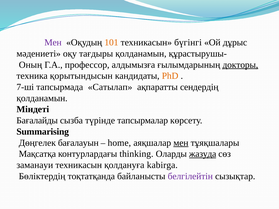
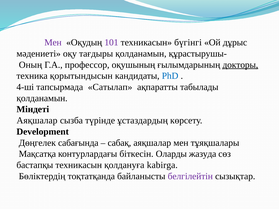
101 colour: orange -> purple (111, 42)
алдымызға: алдымызға -> оқушының (133, 65)
PhD colour: orange -> blue (170, 76)
7-ші: 7-ші -> 4-ші (25, 87)
сендердің: сендердің -> табылады (199, 87)
Бағалайды: Бағалайды -> Аяқшалар (37, 121)
тапсырмалар: тапсырмалар -> ұстаздардың (143, 121)
Summarising: Summarising -> Development (43, 132)
бағалауын: бағалауын -> сабағында (78, 143)
home: home -> сабақ (119, 143)
мен underline: present -> none (181, 143)
thinking: thinking -> біткесін (136, 154)
жазуда underline: present -> none (203, 154)
заманауи: заманауи -> бастапқы (35, 165)
